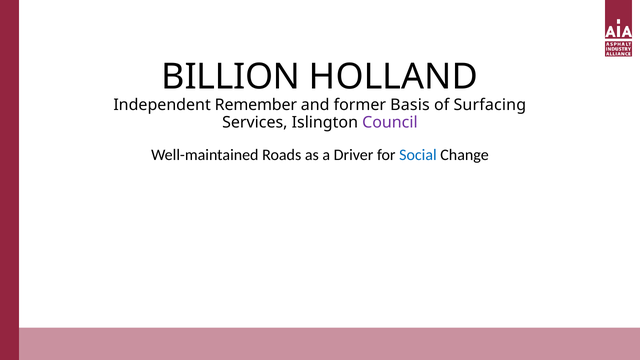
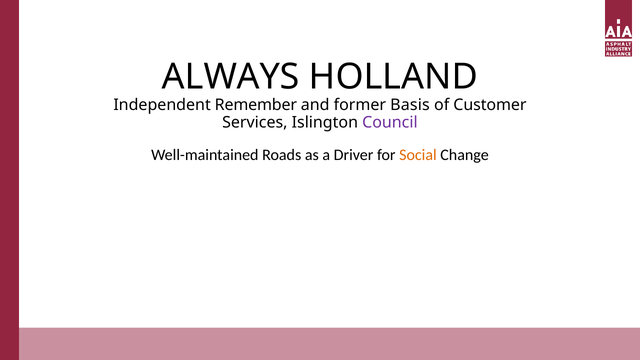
BILLION: BILLION -> ALWAYS (231, 77)
Surfacing: Surfacing -> Customer (490, 105)
Social colour: blue -> orange (418, 155)
